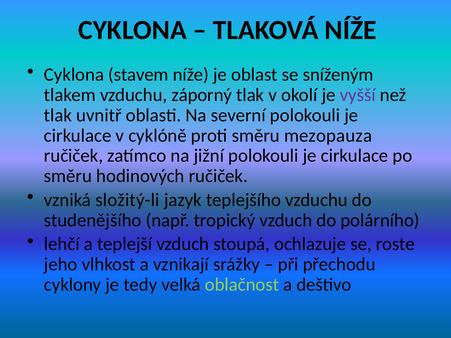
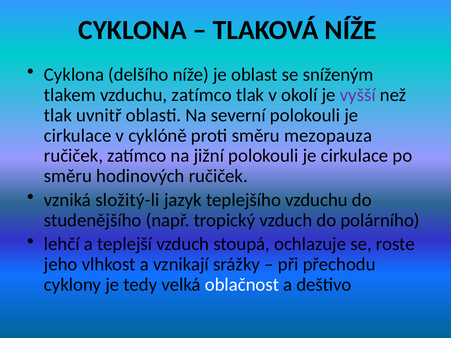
stavem: stavem -> delšího (138, 75)
vzduchu záporný: záporný -> zatímco (202, 95)
oblačnost colour: light green -> white (242, 285)
